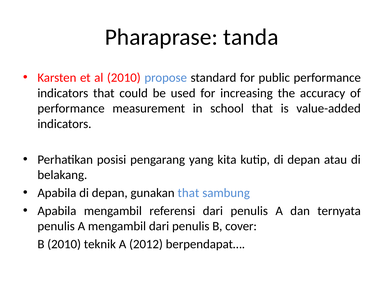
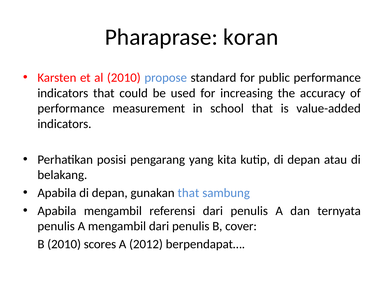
tanda: tanda -> koran (251, 37)
teknik: teknik -> scores (100, 244)
